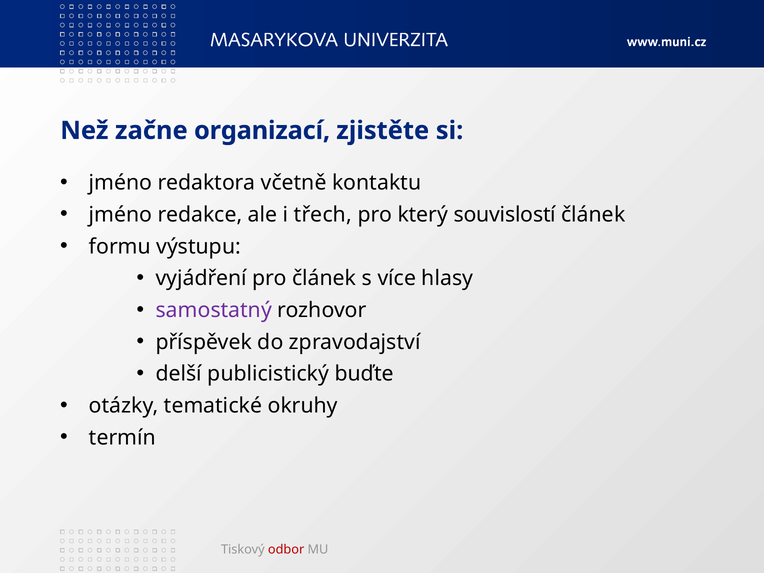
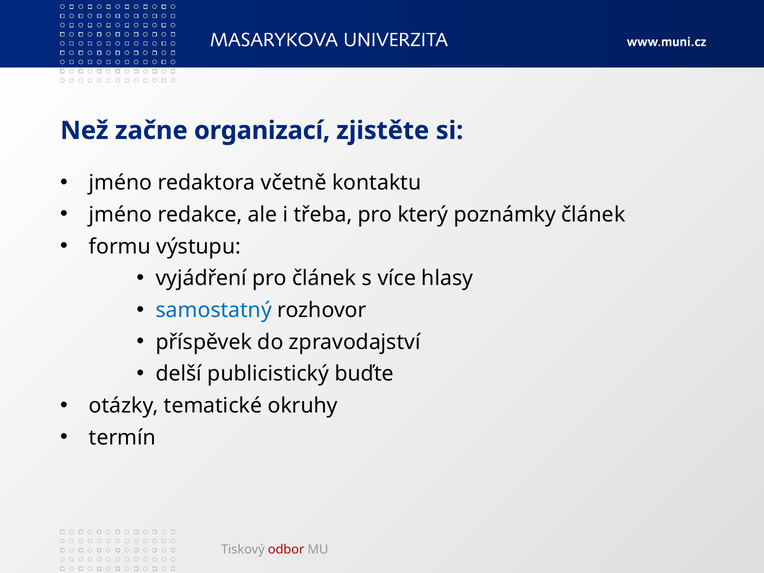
třech: třech -> třeba (323, 215)
souvislostí: souvislostí -> poznámky (505, 215)
samostatný colour: purple -> blue (214, 310)
